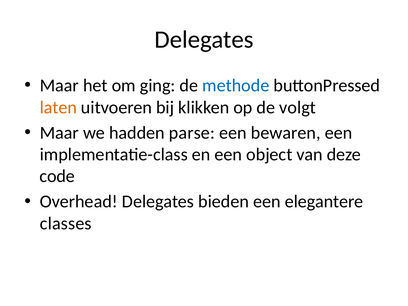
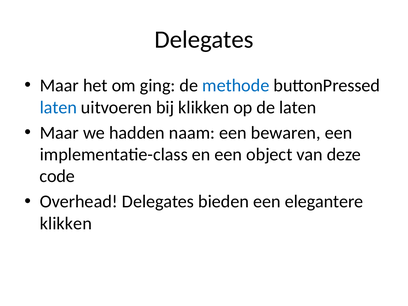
laten colour: orange -> blue (58, 107)
de volgt: volgt -> laten (298, 107)
parse: parse -> naam (192, 133)
classes: classes -> klikken (66, 223)
